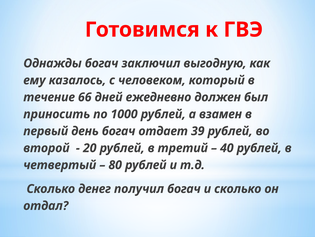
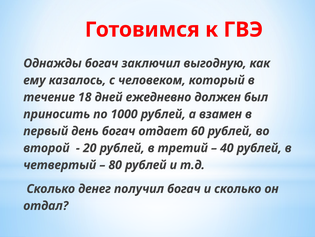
66: 66 -> 18 (85, 97)
39: 39 -> 60 (198, 131)
